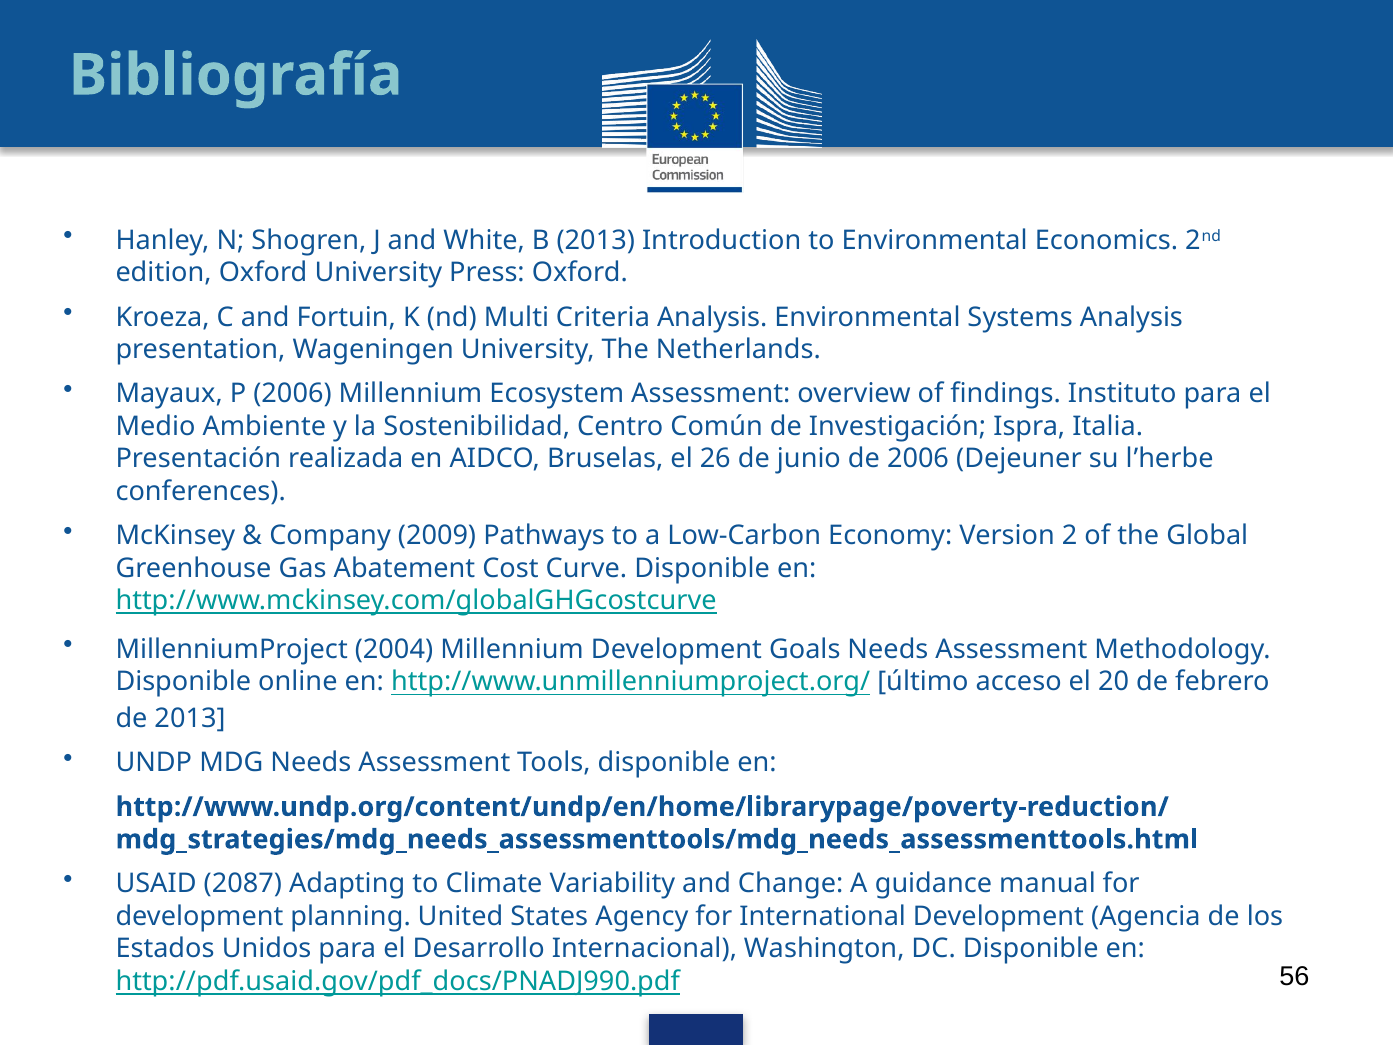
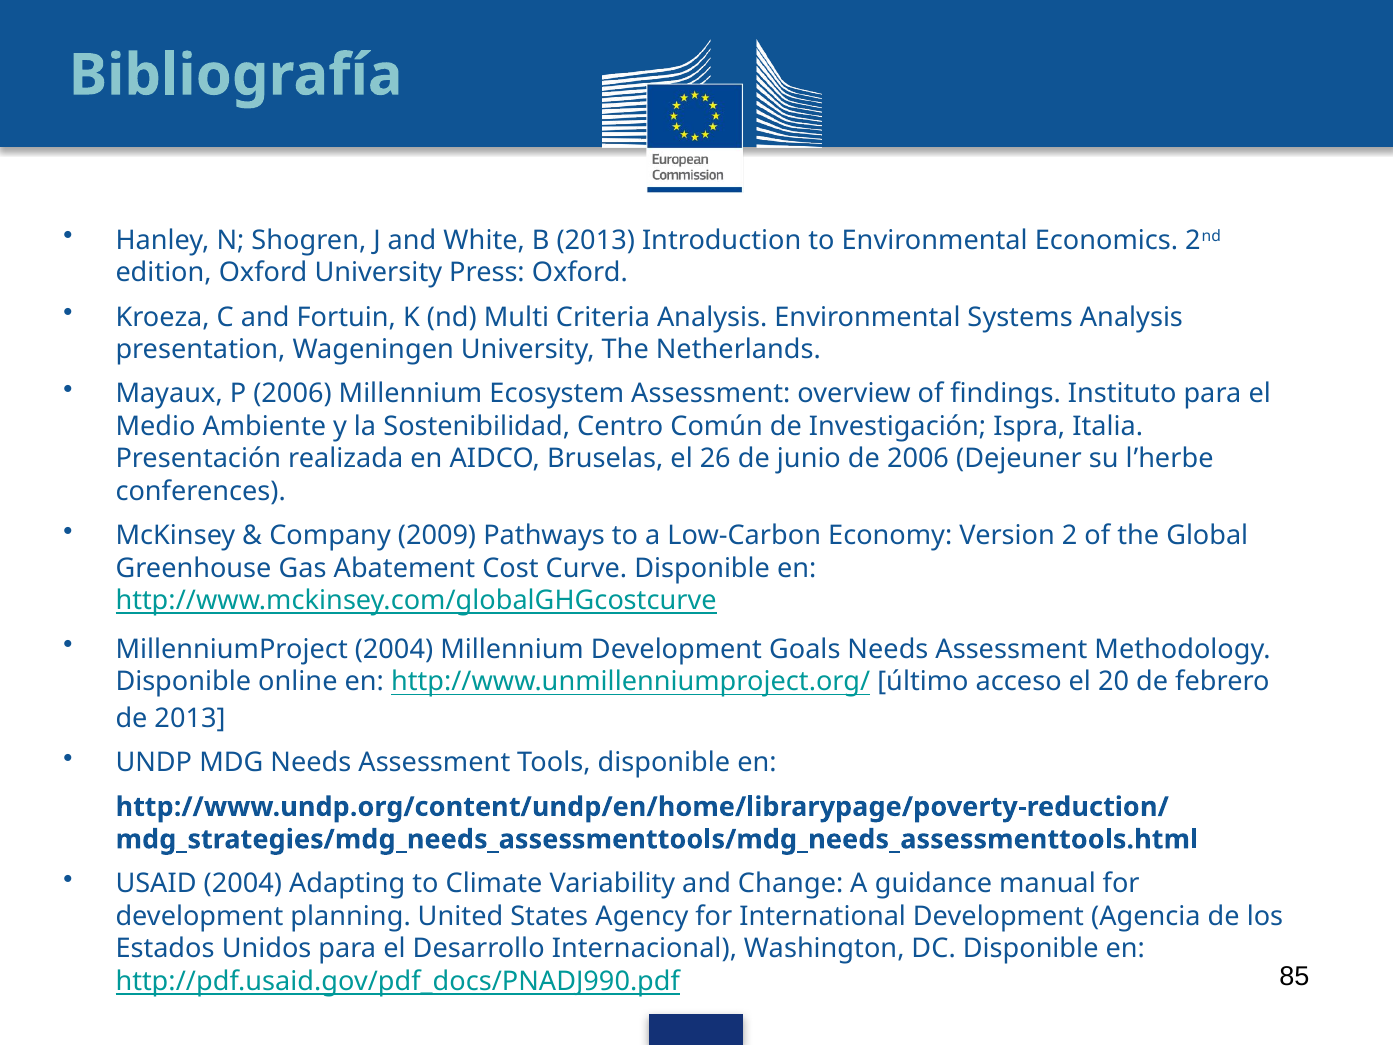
USAID 2087: 2087 -> 2004 (243, 883)
56: 56 -> 85 (1294, 977)
